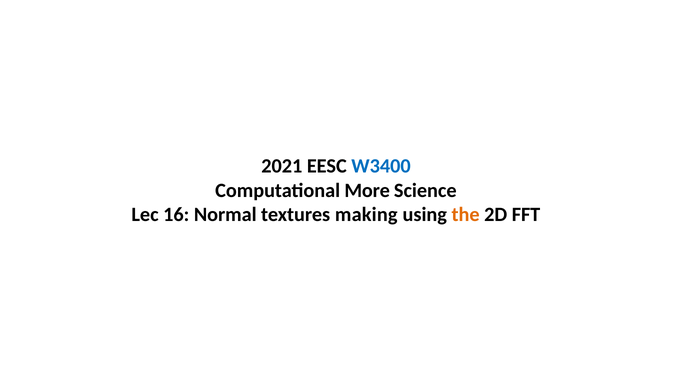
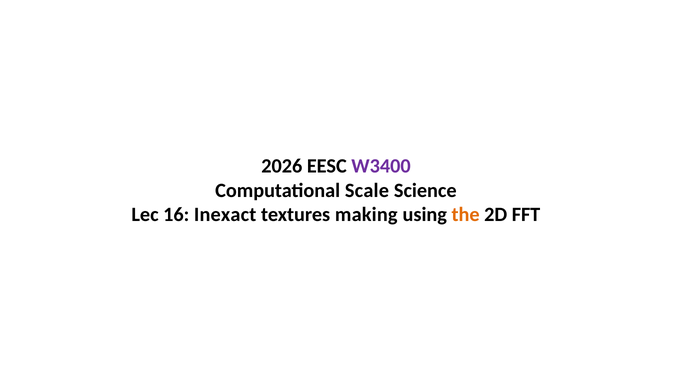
2021: 2021 -> 2026 (282, 166)
W3400 colour: blue -> purple (381, 166)
More: More -> Scale (367, 190)
Normal: Normal -> Inexact (225, 215)
